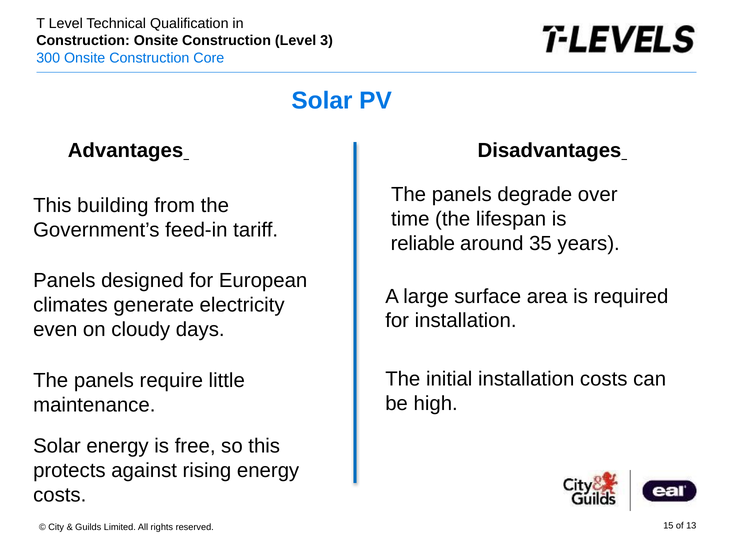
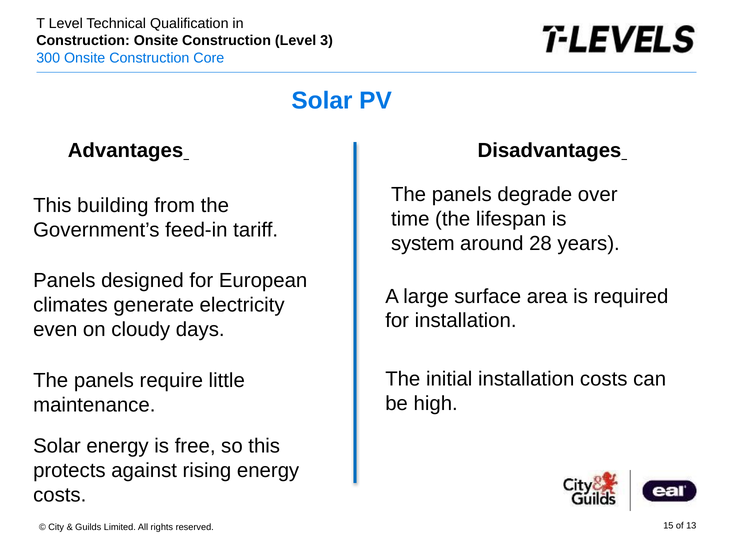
reliable: reliable -> system (423, 243)
35: 35 -> 28 (540, 243)
